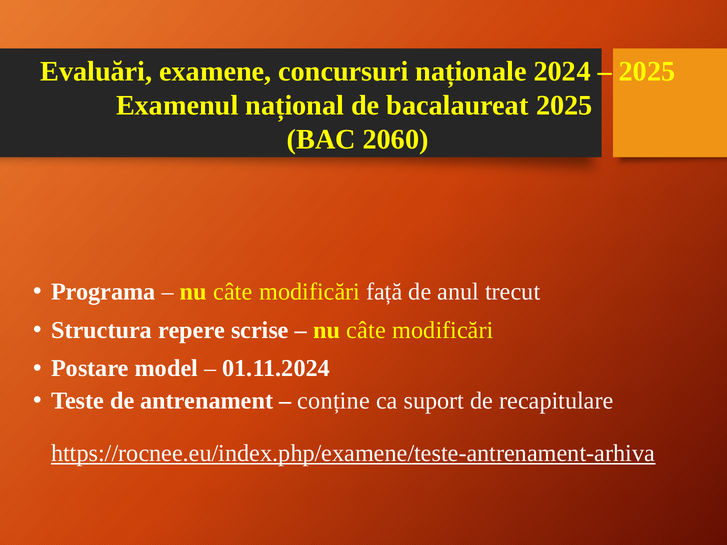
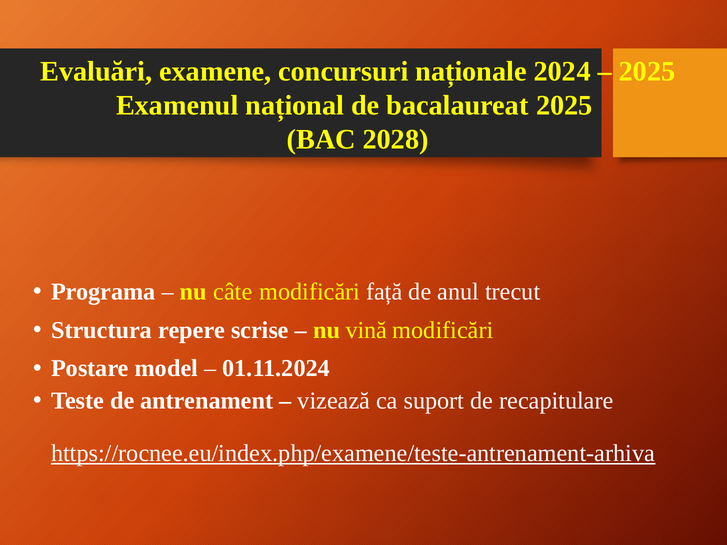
2060: 2060 -> 2028 (396, 139)
câte: câte -> vină (366, 330)
conține: conține -> vizează (334, 401)
